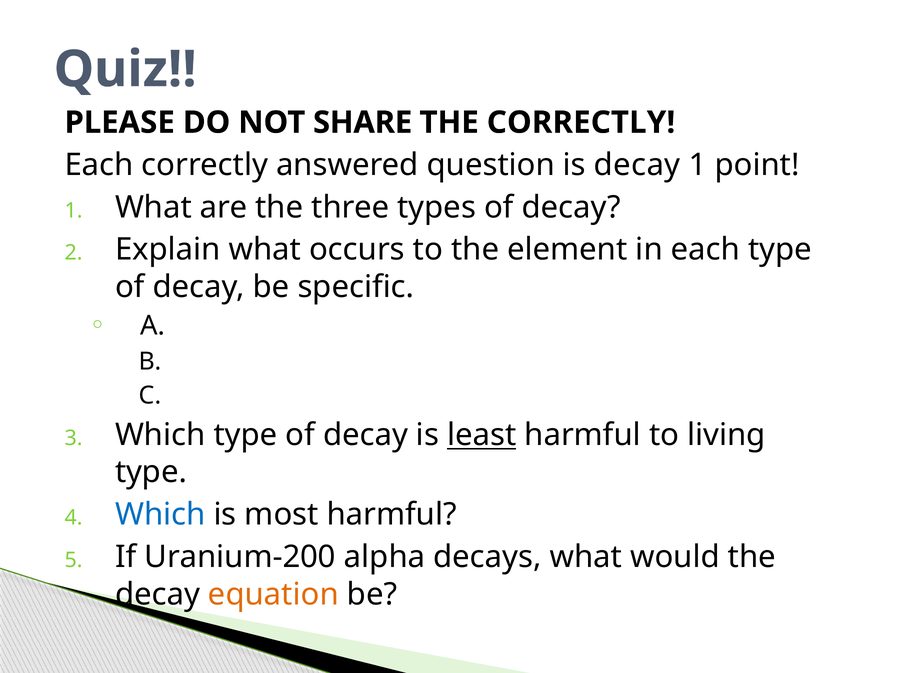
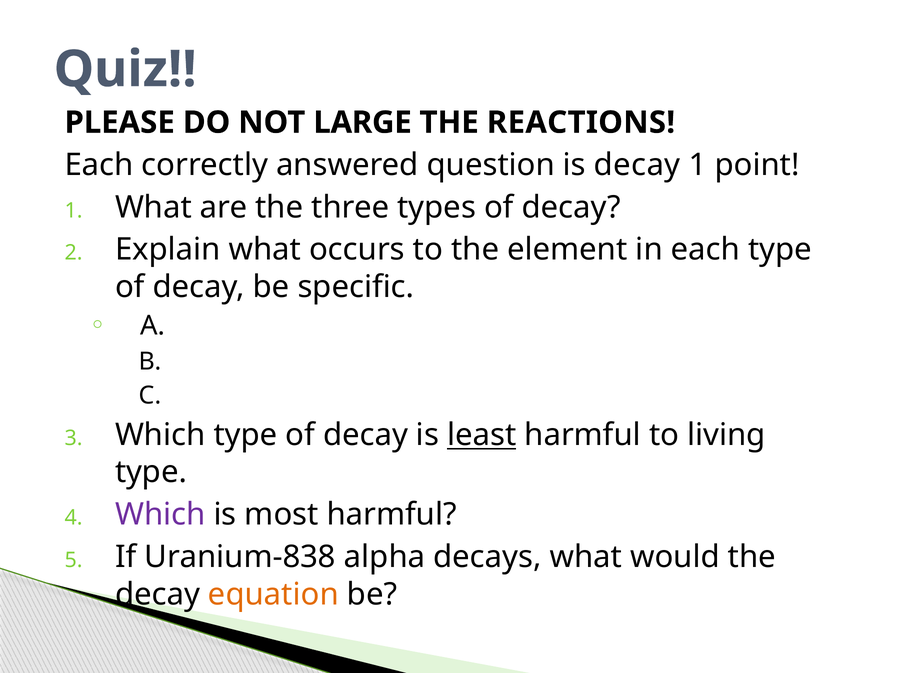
SHARE: SHARE -> LARGE (363, 123)
THE CORRECTLY: CORRECTLY -> REACTIONS (581, 123)
Which colour: blue -> purple (160, 515)
Uranium-200: Uranium-200 -> Uranium-838 (240, 557)
